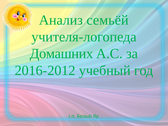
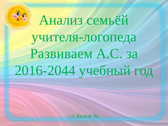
Домашних: Домашних -> Развиваем (61, 54)
2016-2012: 2016-2012 -> 2016-2044 (45, 70)
